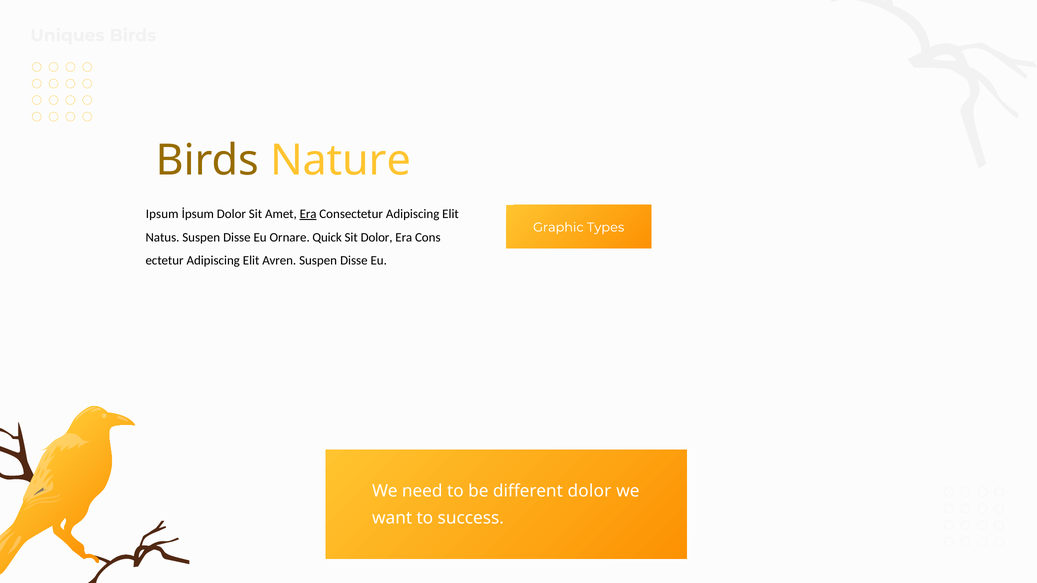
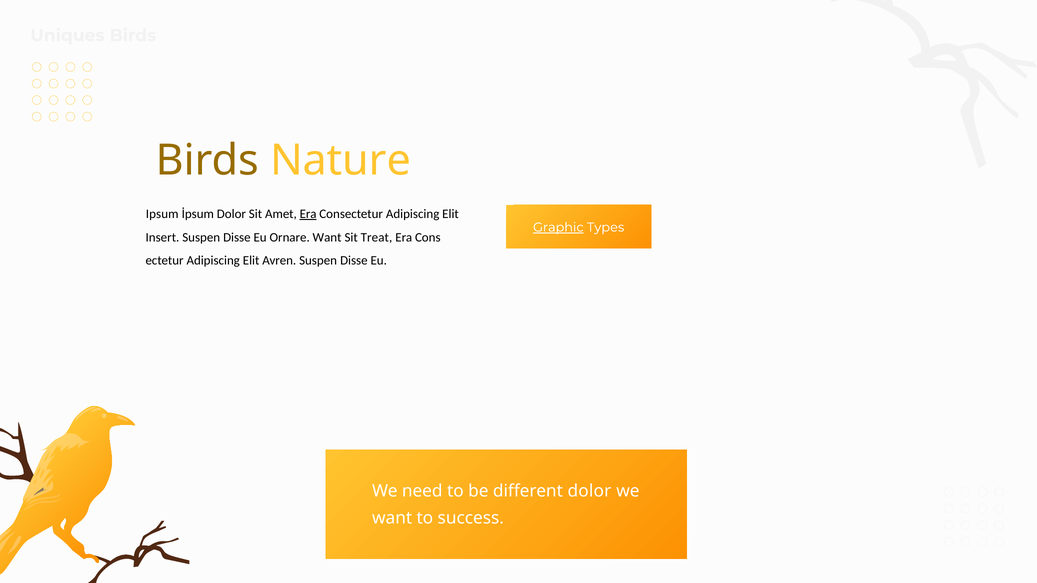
Graphic underline: none -> present (558, 227)
Natus: Natus -> Insert (162, 237)
Ornare Quick: Quick -> Want (327, 237)
Sit Dolor: Dolor -> Treat (376, 237)
